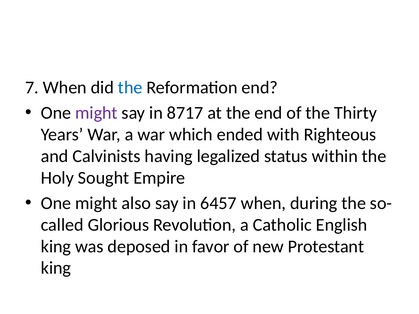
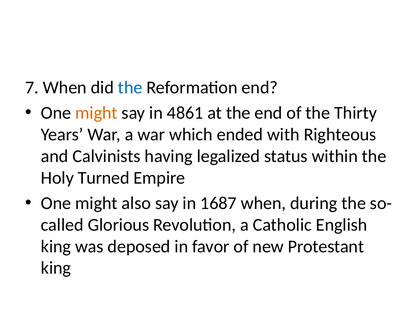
might colour: purple -> orange (96, 113)
8717: 8717 -> 4861 (185, 113)
Sought: Sought -> Turned (104, 178)
6457: 6457 -> 1687 (219, 203)
